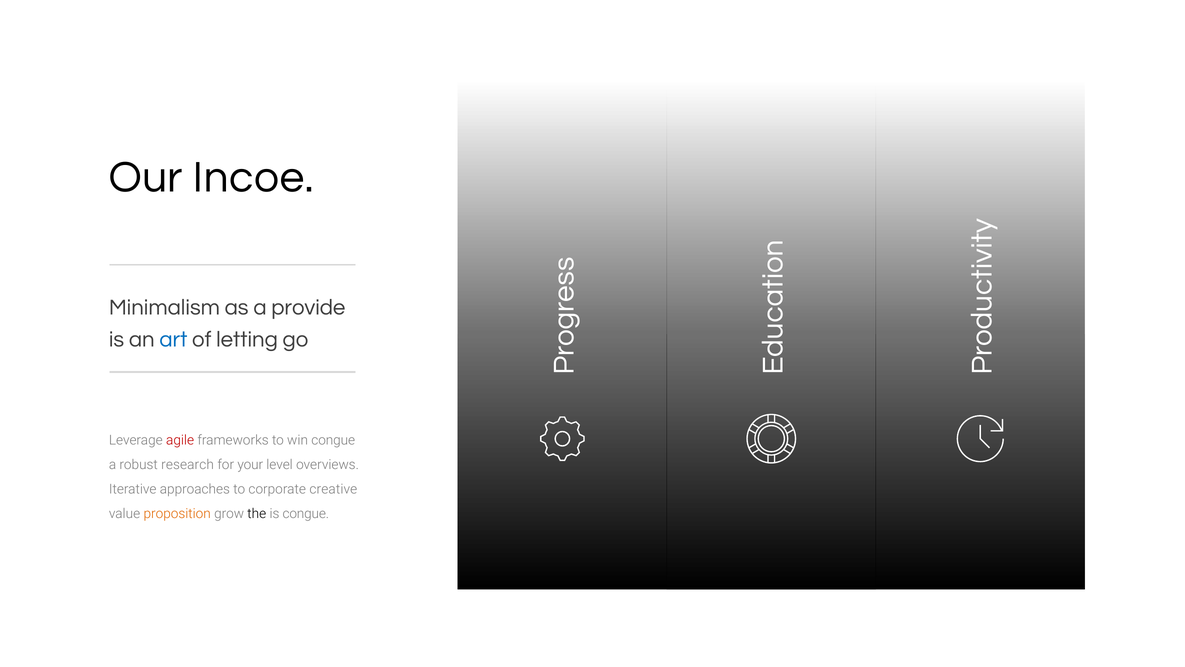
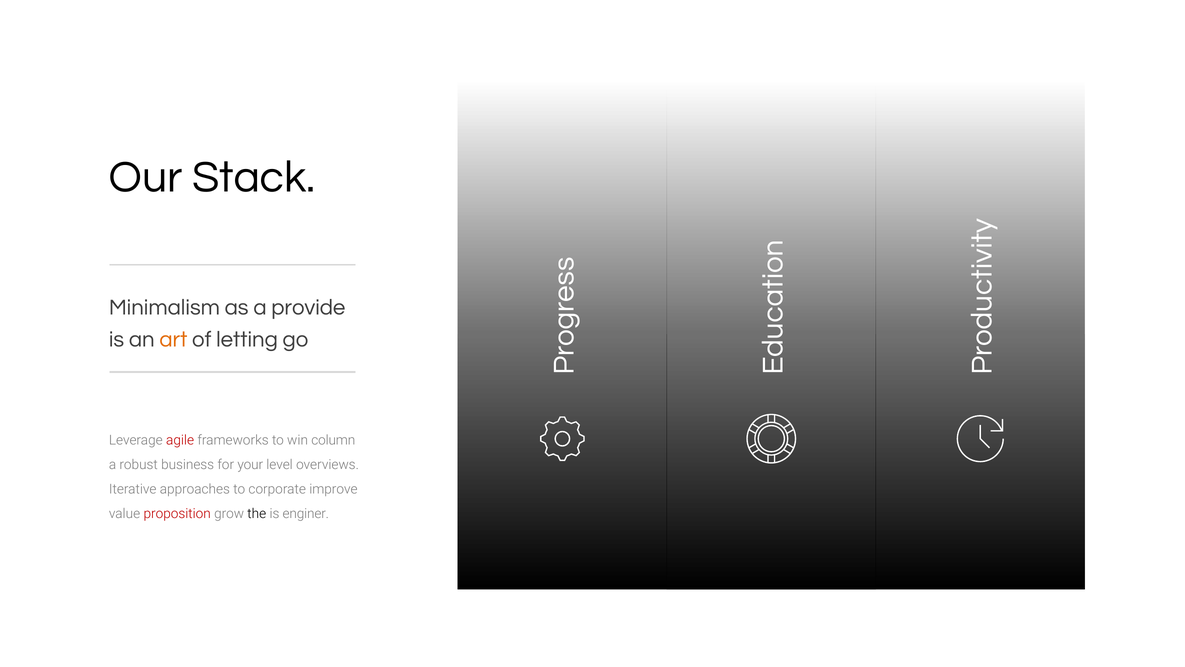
Incoe: Incoe -> Stack (254, 177)
art colour: blue -> orange (173, 339)
win congue: congue -> column (333, 440)
research: research -> business (188, 465)
creative: creative -> improve (333, 489)
proposition colour: orange -> red (177, 514)
is congue: congue -> enginer (306, 514)
